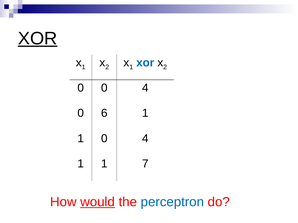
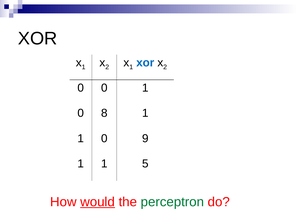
XOR underline: present -> none (38, 39)
0 0 4: 4 -> 1 (145, 88)
6: 6 -> 8 (104, 113)
1 0 4: 4 -> 9 (145, 139)
7: 7 -> 5 (145, 164)
perceptron colour: blue -> green (172, 202)
